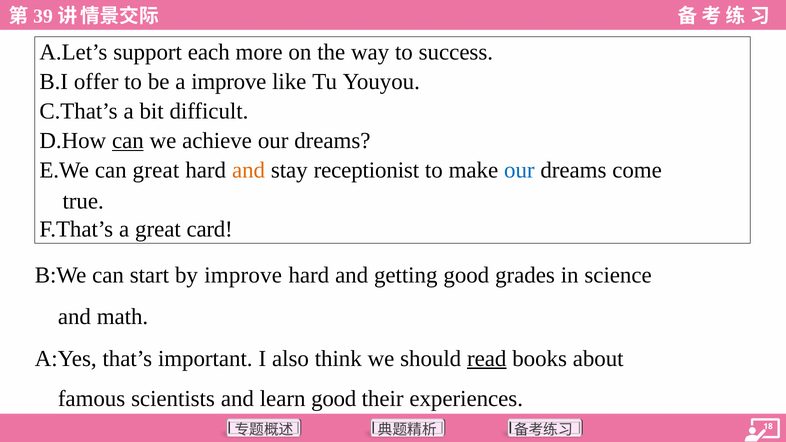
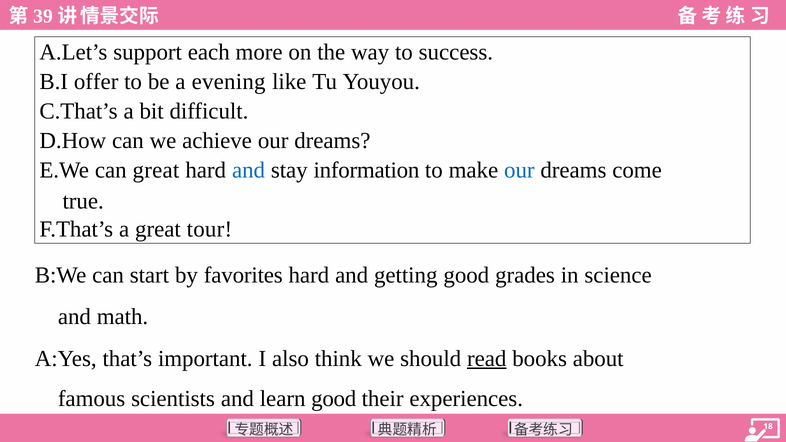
a improve: improve -> evening (229, 82)
can underline: present -> none (128, 141)
and colour: orange -> blue (249, 170)
receptionist: receptionist -> information (366, 170)
card: card -> tour (209, 229)
by improve: improve -> favorites (243, 275)
